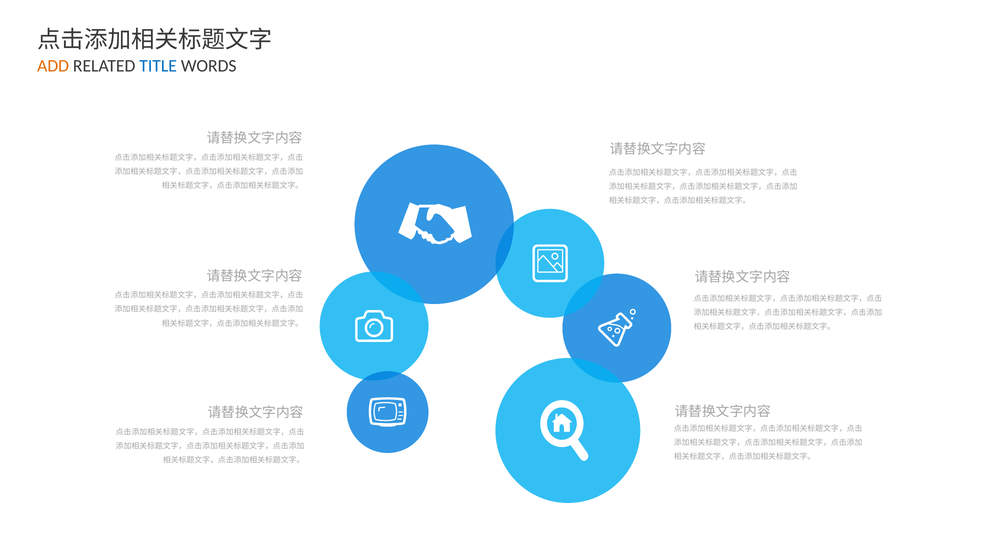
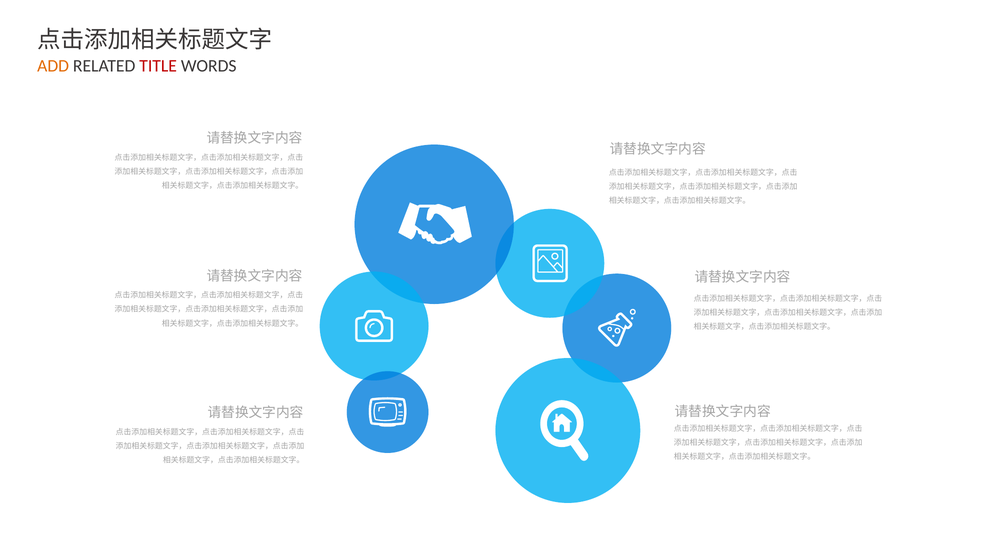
TITLE colour: blue -> red (158, 66)
